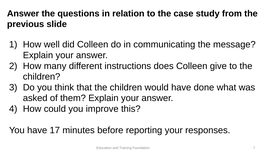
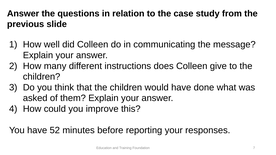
17: 17 -> 52 (55, 131)
